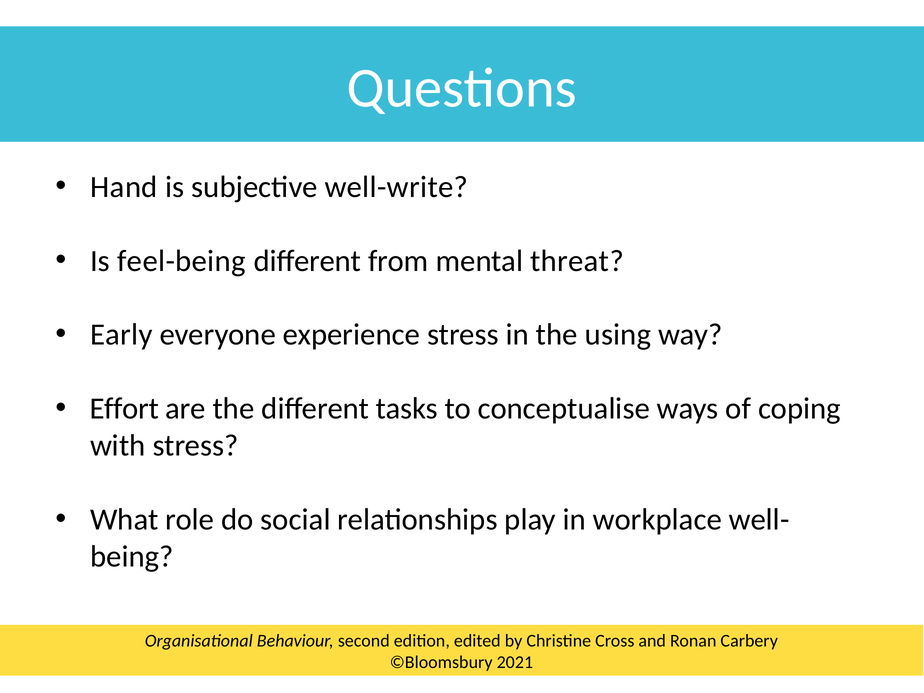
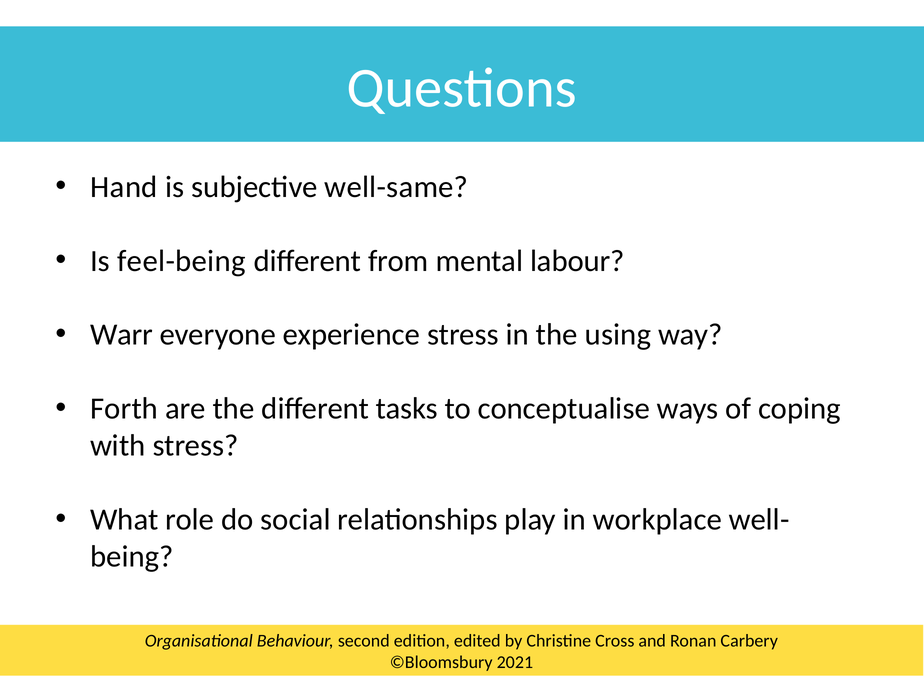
well-write: well-write -> well-same (396, 187)
threat: threat -> labour (577, 261)
Early: Early -> Warr (122, 335)
Effort: Effort -> Forth (124, 409)
